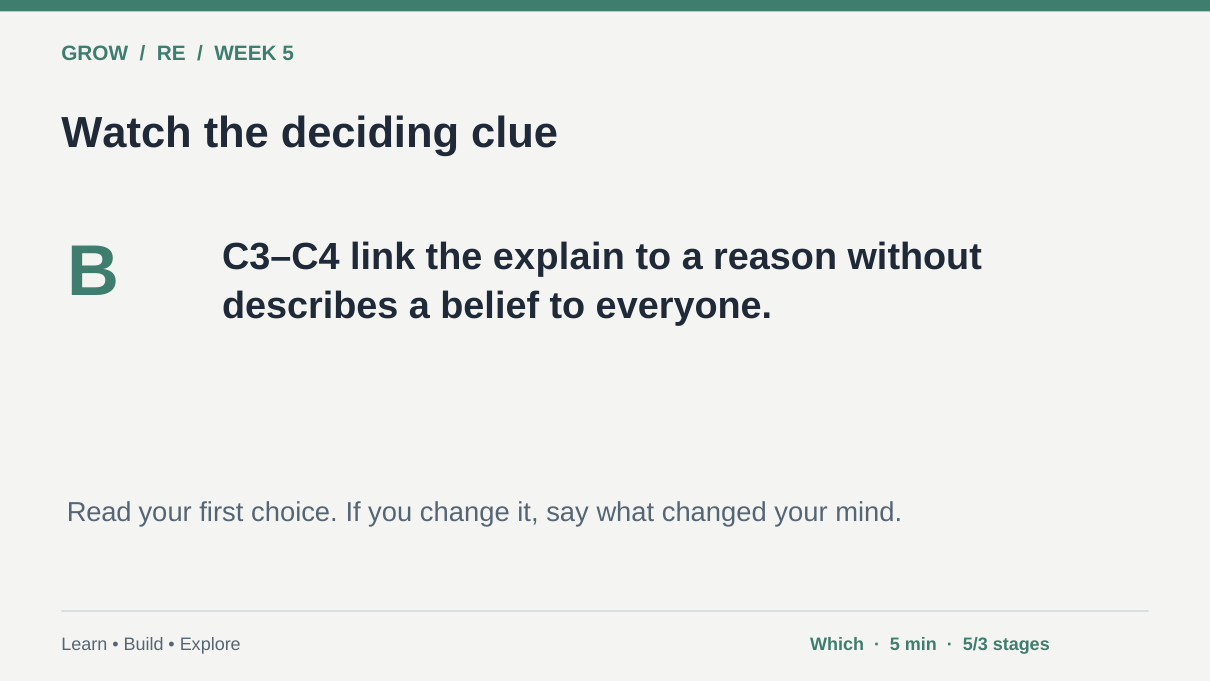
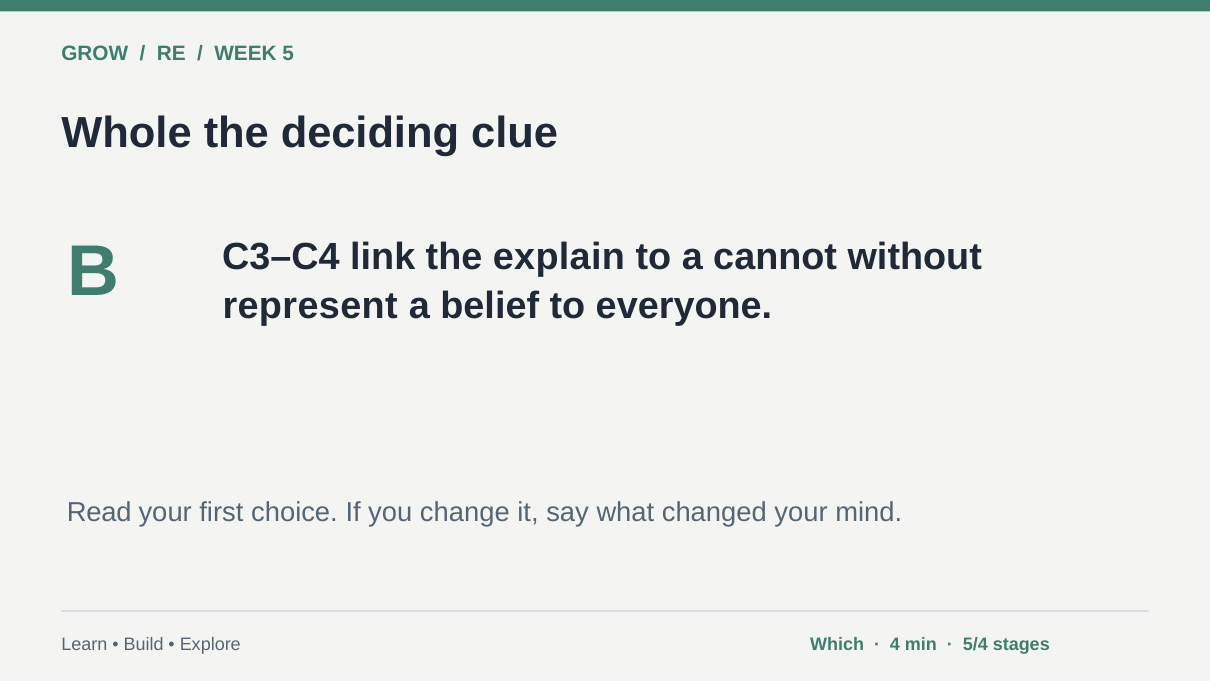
Watch: Watch -> Whole (127, 133)
reason: reason -> cannot (775, 257)
describes: describes -> represent (310, 306)
5: 5 -> 4 (895, 644)
5/3: 5/3 -> 5/4 (975, 644)
